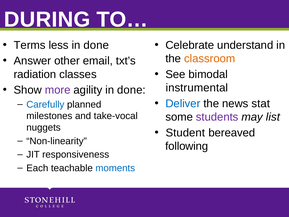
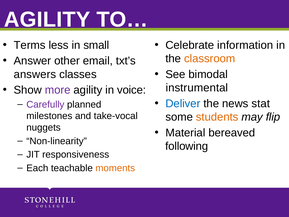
DURING: DURING -> AGILITY (47, 20)
less in done: done -> small (96, 45)
understand: understand -> information (245, 45)
radiation: radiation -> answers (35, 74)
agility in done: done -> voice (132, 90)
Carefully colour: blue -> purple (45, 104)
students colour: purple -> orange (217, 117)
list: list -> flip (273, 117)
Student: Student -> Material (185, 133)
moments colour: blue -> orange (115, 168)
